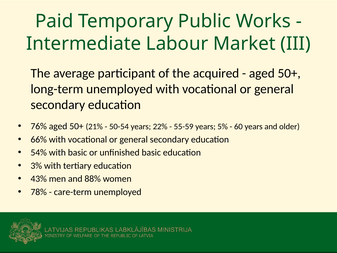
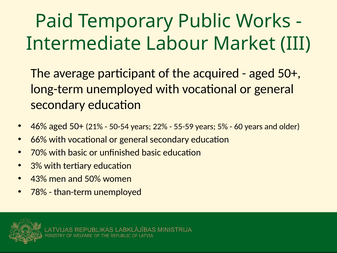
76%: 76% -> 46% (39, 126)
54%: 54% -> 70% (39, 152)
88%: 88% -> 50% (93, 179)
care-term: care-term -> than-term (73, 192)
